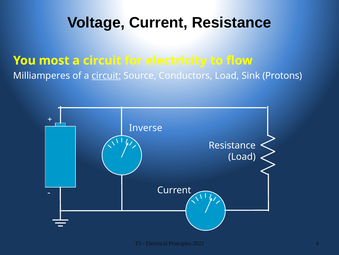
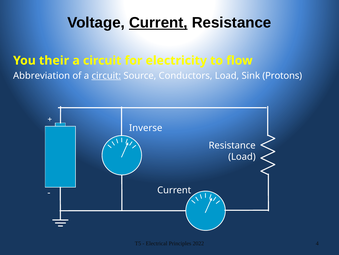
Current underline: none -> present (158, 23)
most: most -> their (54, 60)
Milliamperes: Milliamperes -> Abbreviation (42, 76)
